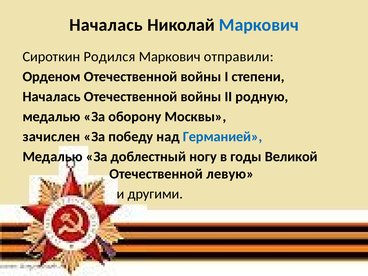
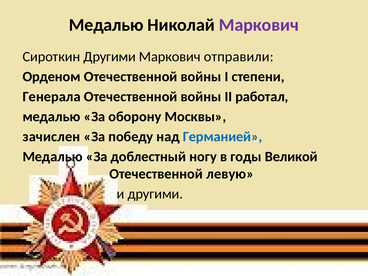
Началась: Началась -> Медалью (106, 25)
Маркович colour: blue -> purple (259, 25)
Сироткин Родился: Родился -> Другими (110, 57)
Началась: Началась -> Генерала (52, 97)
родную: родную -> работал (262, 97)
